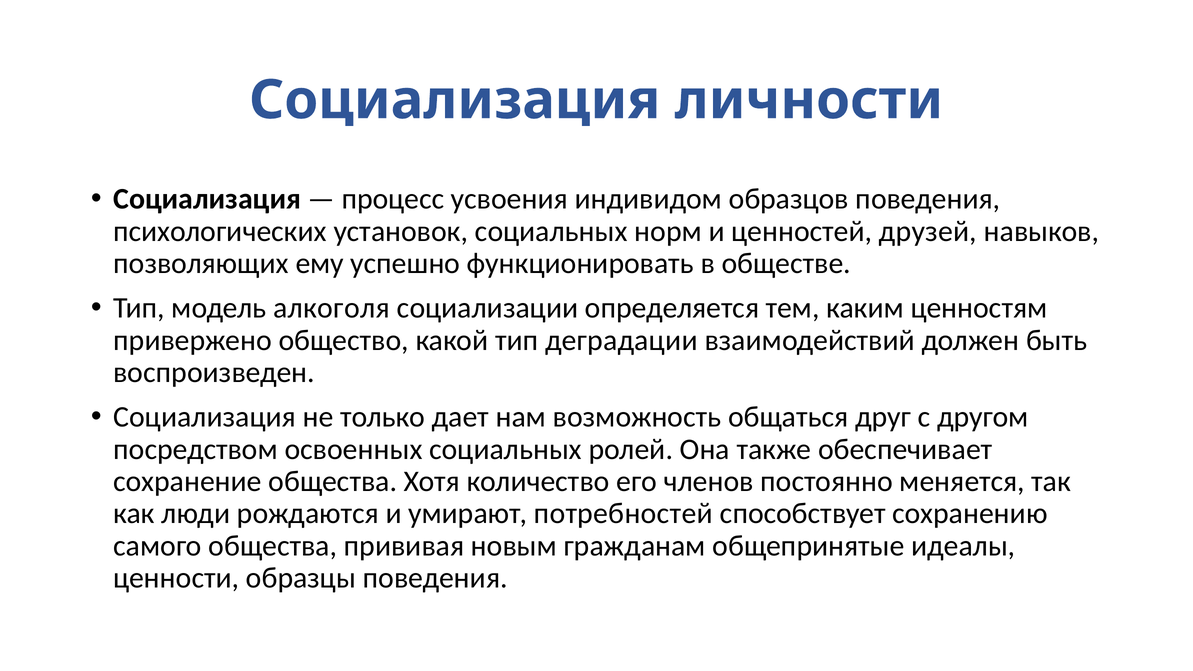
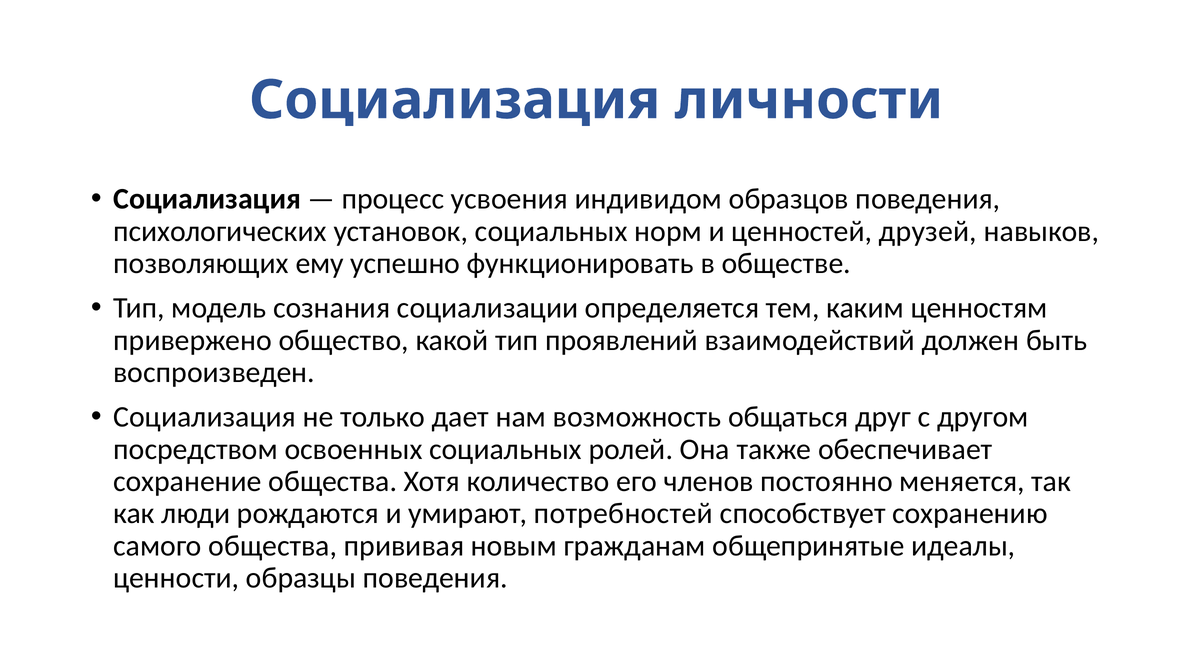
алкоголя: алкоголя -> сознания (332, 308)
деградации: деградации -> проявлений (621, 340)
